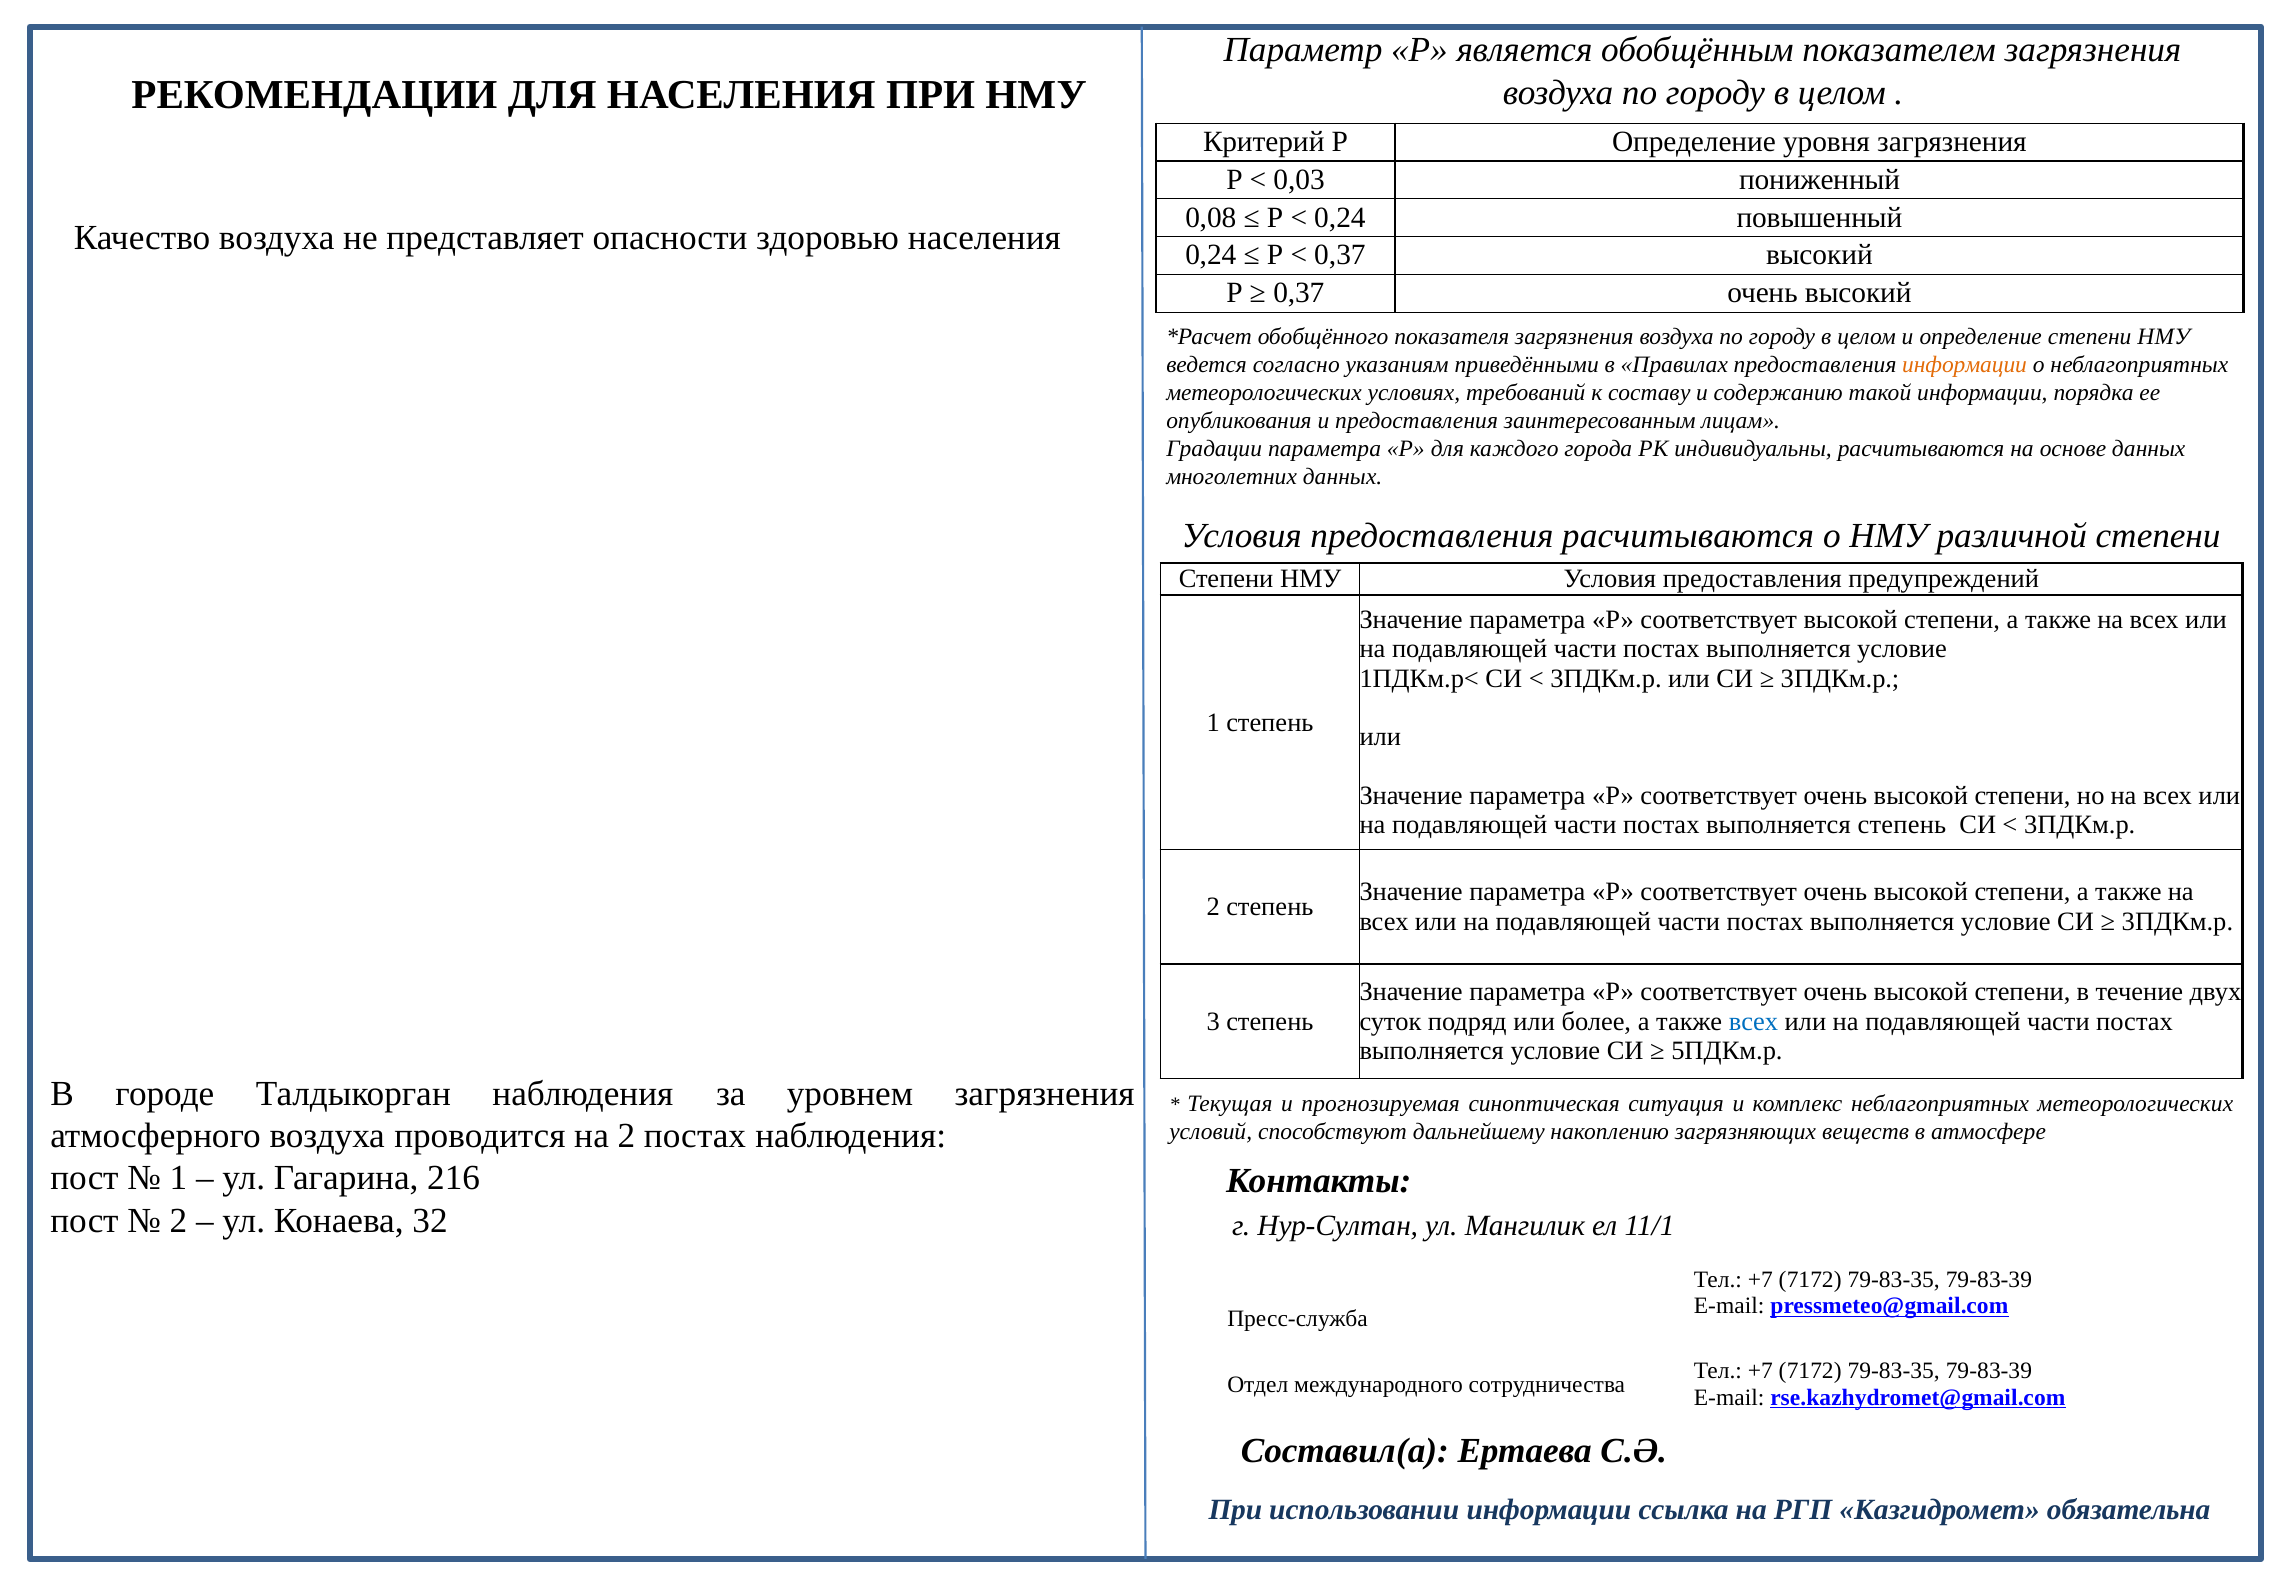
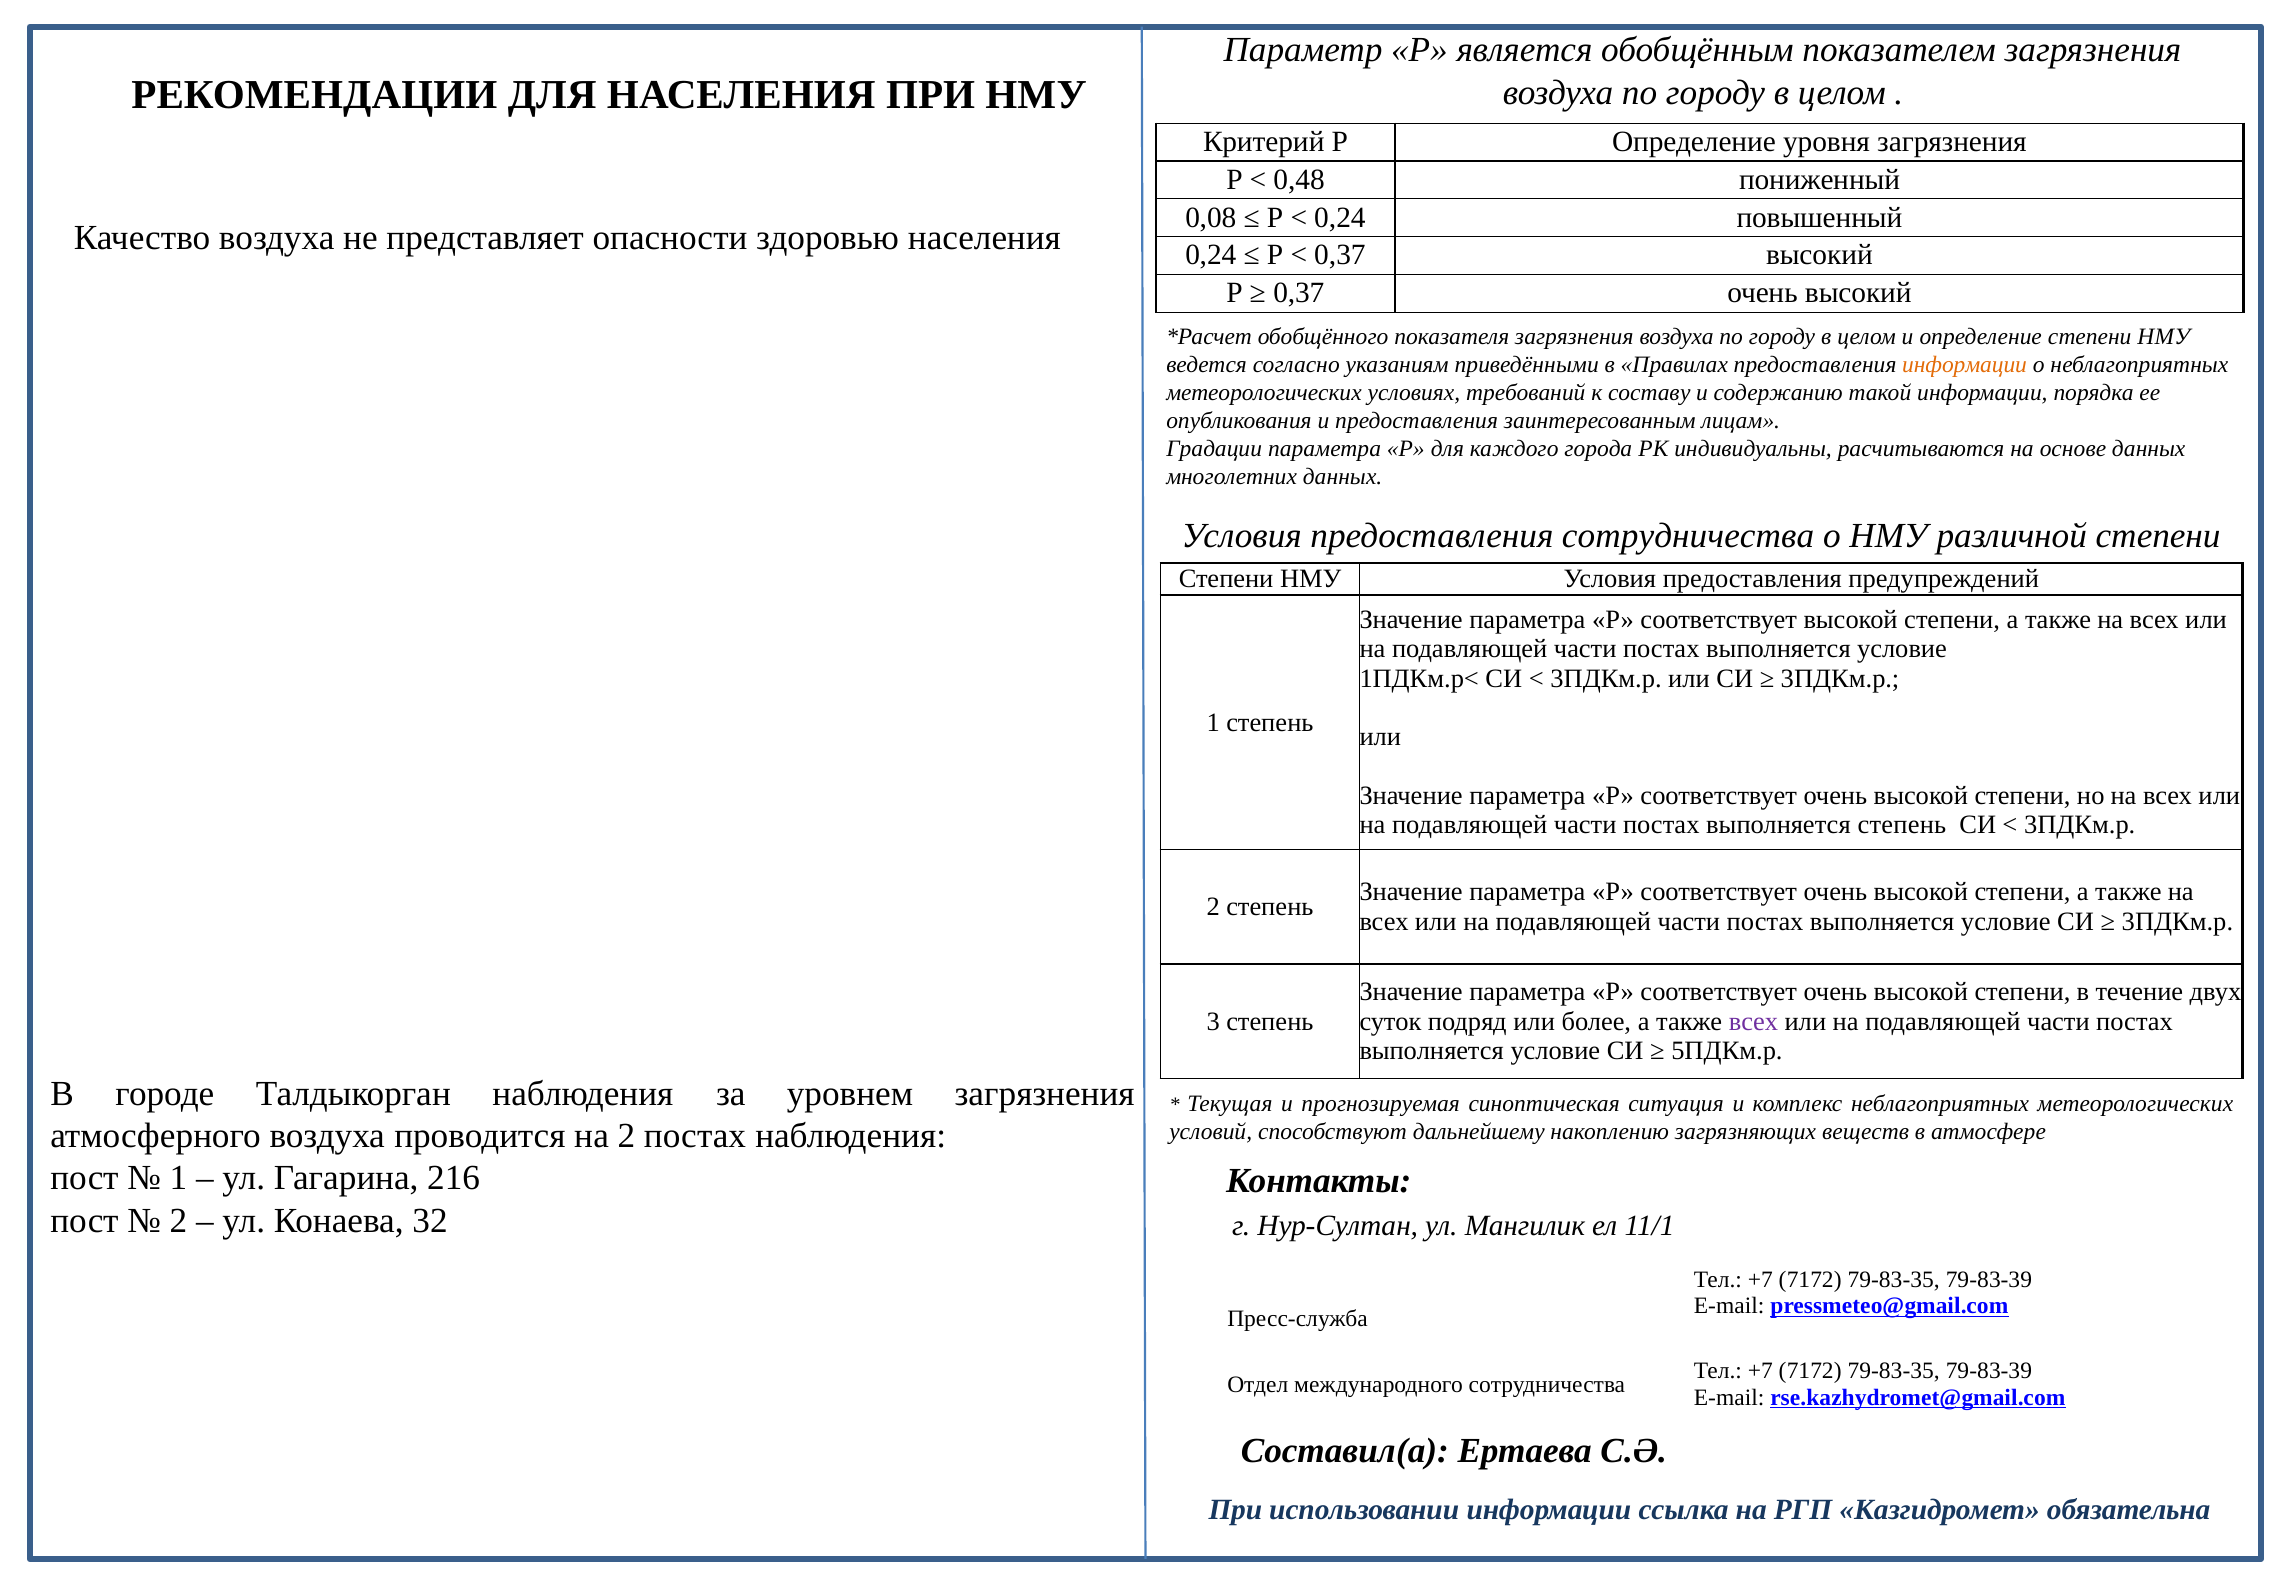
0,03: 0,03 -> 0,48 (1299, 180)
предоставления расчитываются: расчитываются -> сотрудничества (1688, 536)
всех colour: blue -> purple (1753, 1021)
